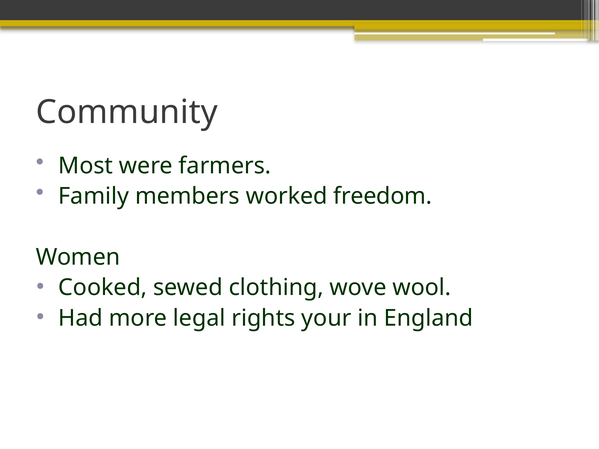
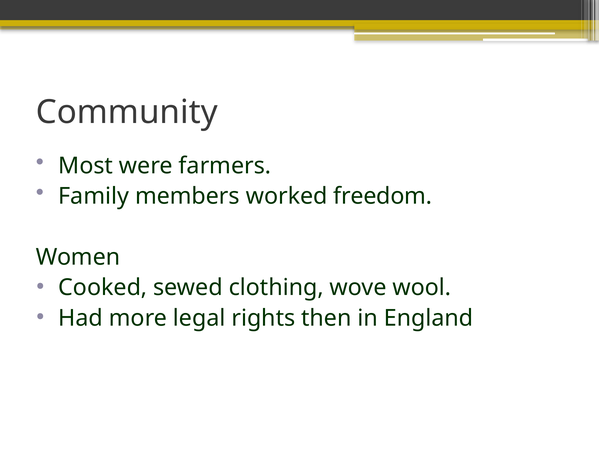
your: your -> then (326, 318)
